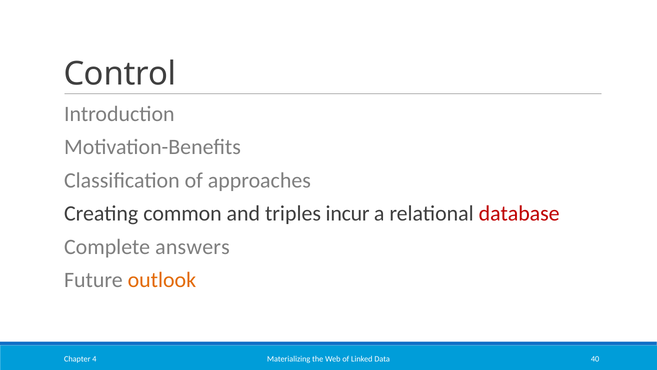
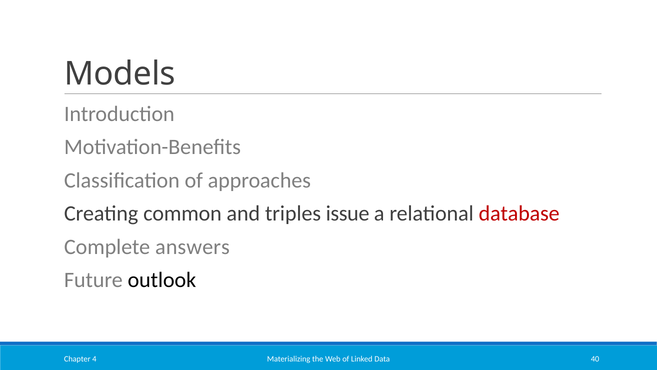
Control: Control -> Models (120, 74)
incur: incur -> issue (348, 213)
outlook colour: orange -> black (162, 280)
